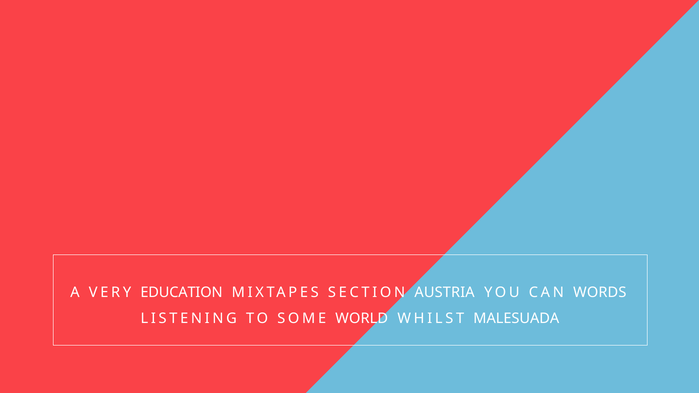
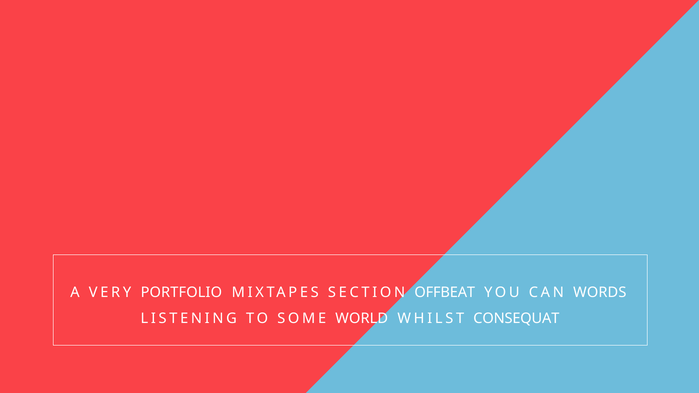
EDUCATION: EDUCATION -> PORTFOLIO (181, 292)
AUSTRIA: AUSTRIA -> OFFBEAT (445, 292)
MALESUADA: MALESUADA -> CONSEQUAT (516, 319)
